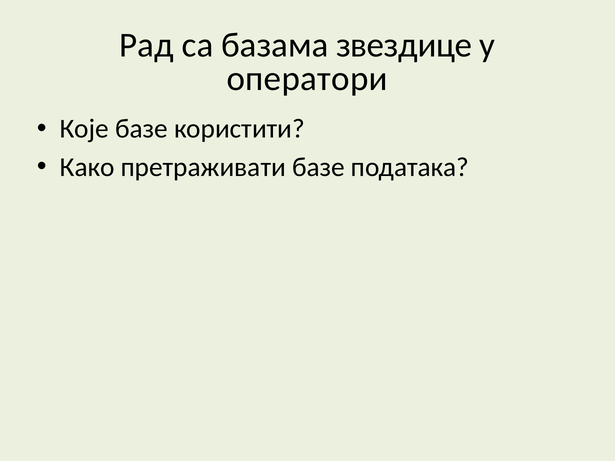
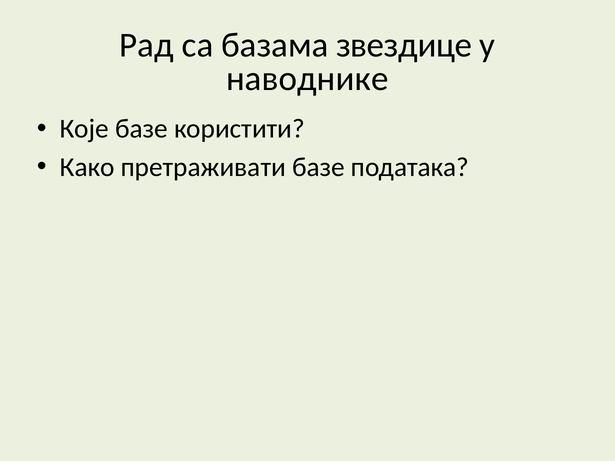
оператори: оператори -> наводнике (307, 79)
